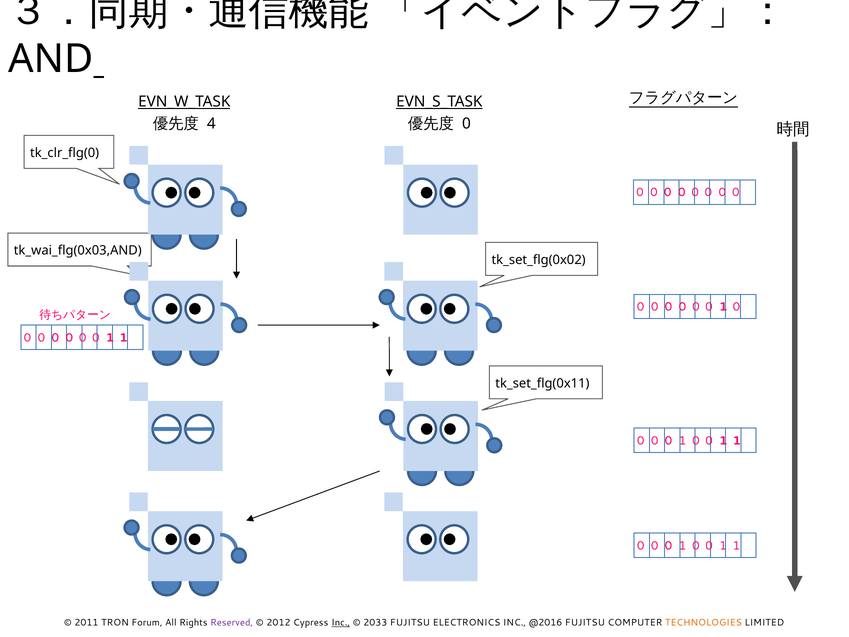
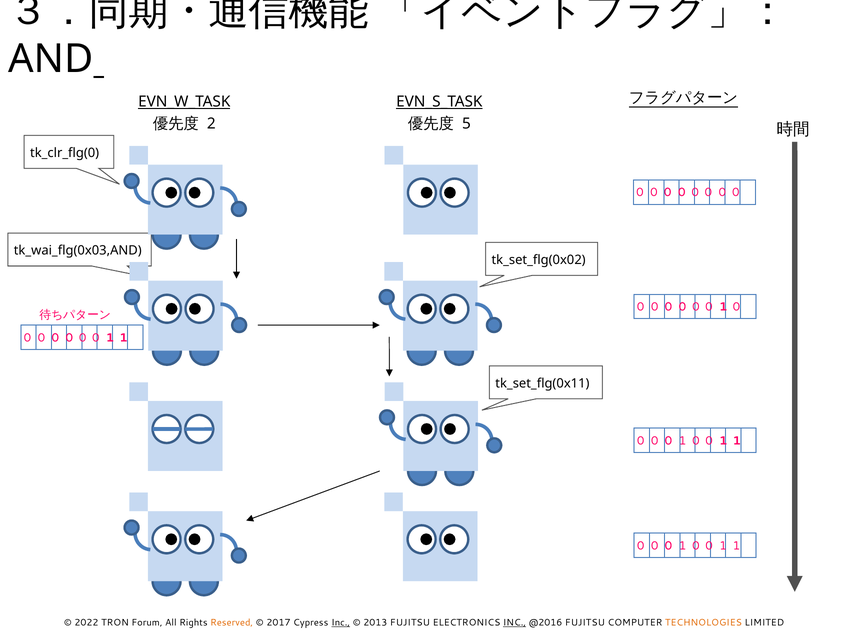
4: 4 -> 2 (211, 124)
0: 0 -> 5 (466, 124)
2011: 2011 -> 2022 (86, 623)
Reserved colour: purple -> orange (232, 623)
2012: 2012 -> 2017 (278, 623)
2033: 2033 -> 2013 (375, 623)
INC underline: none -> present (514, 623)
